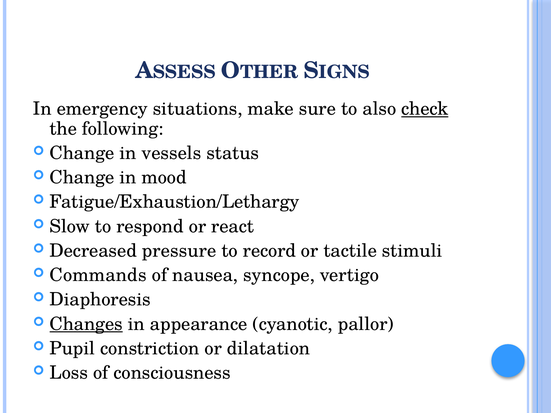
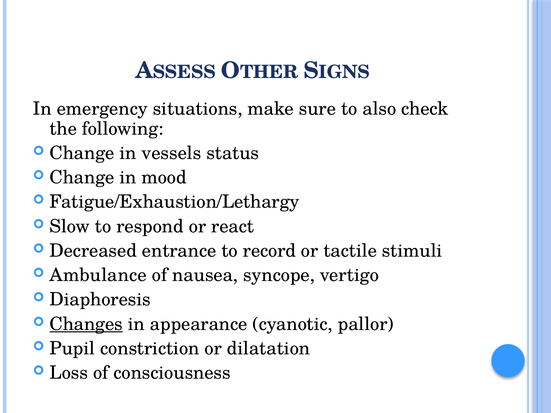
check underline: present -> none (425, 109)
pressure: pressure -> entrance (179, 251)
Commands: Commands -> Ambulance (98, 275)
